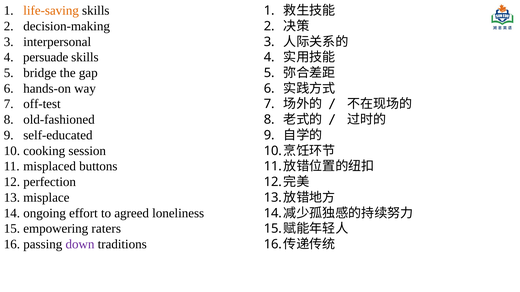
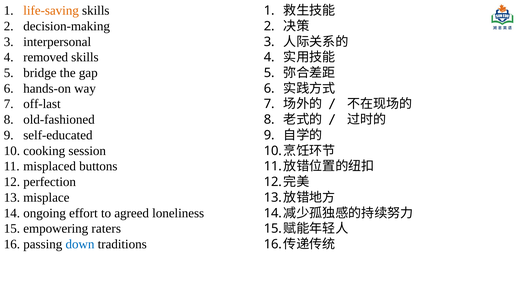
persuade: persuade -> removed (46, 57)
off-test: off-test -> off-last (42, 104)
down colour: purple -> blue (80, 245)
